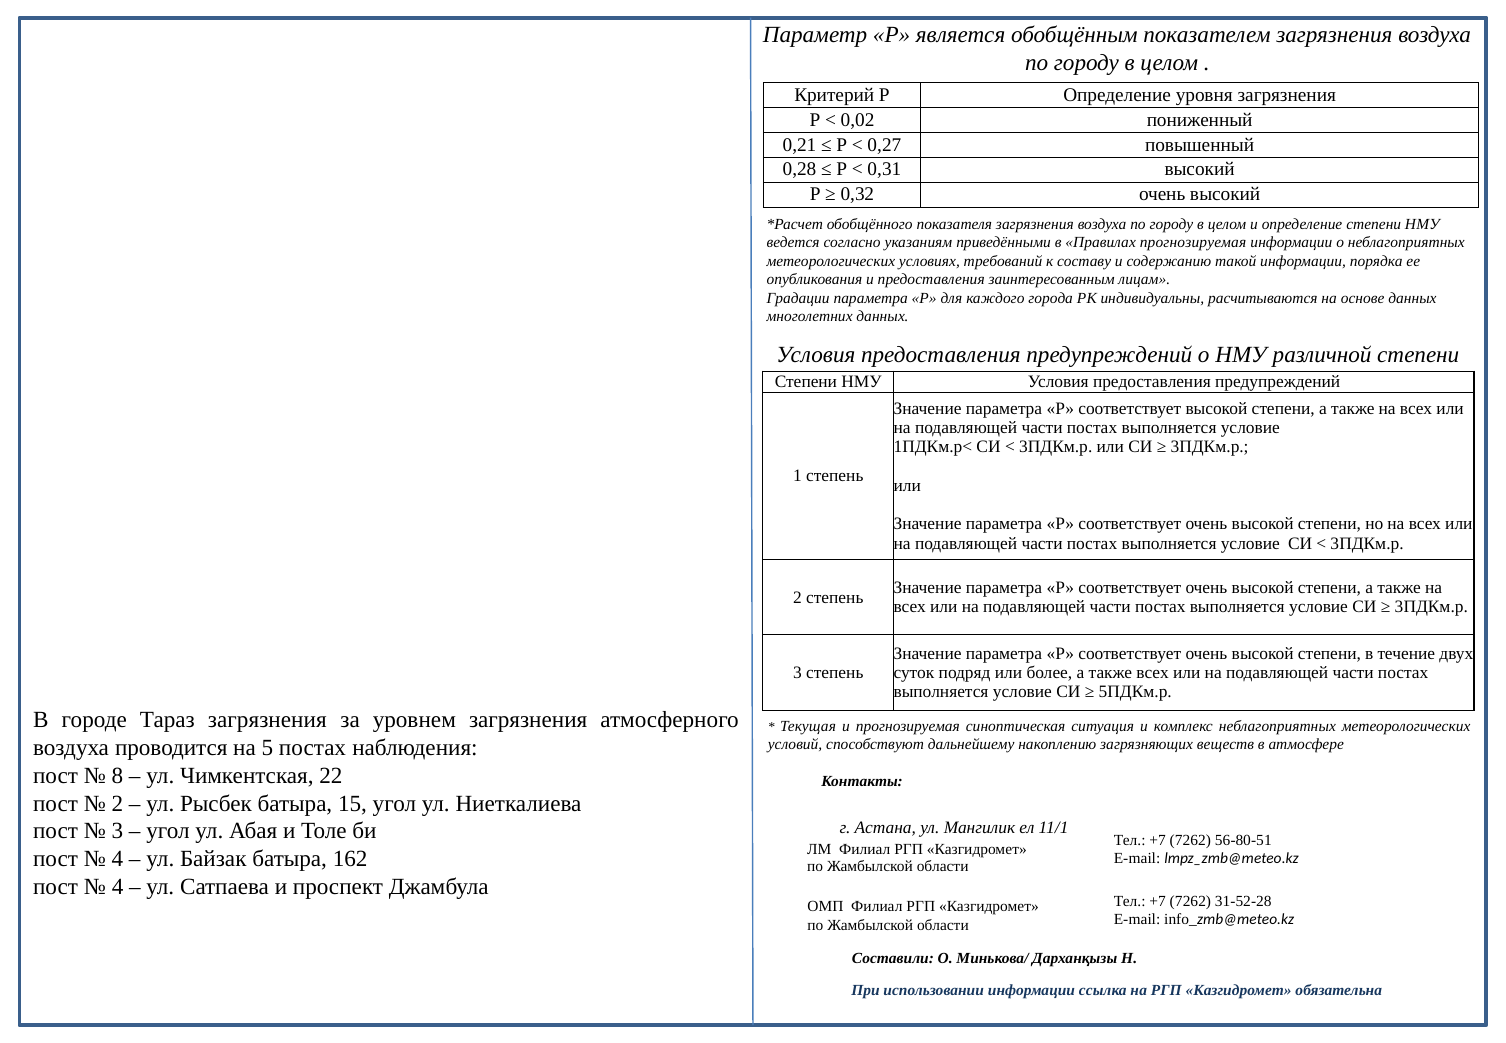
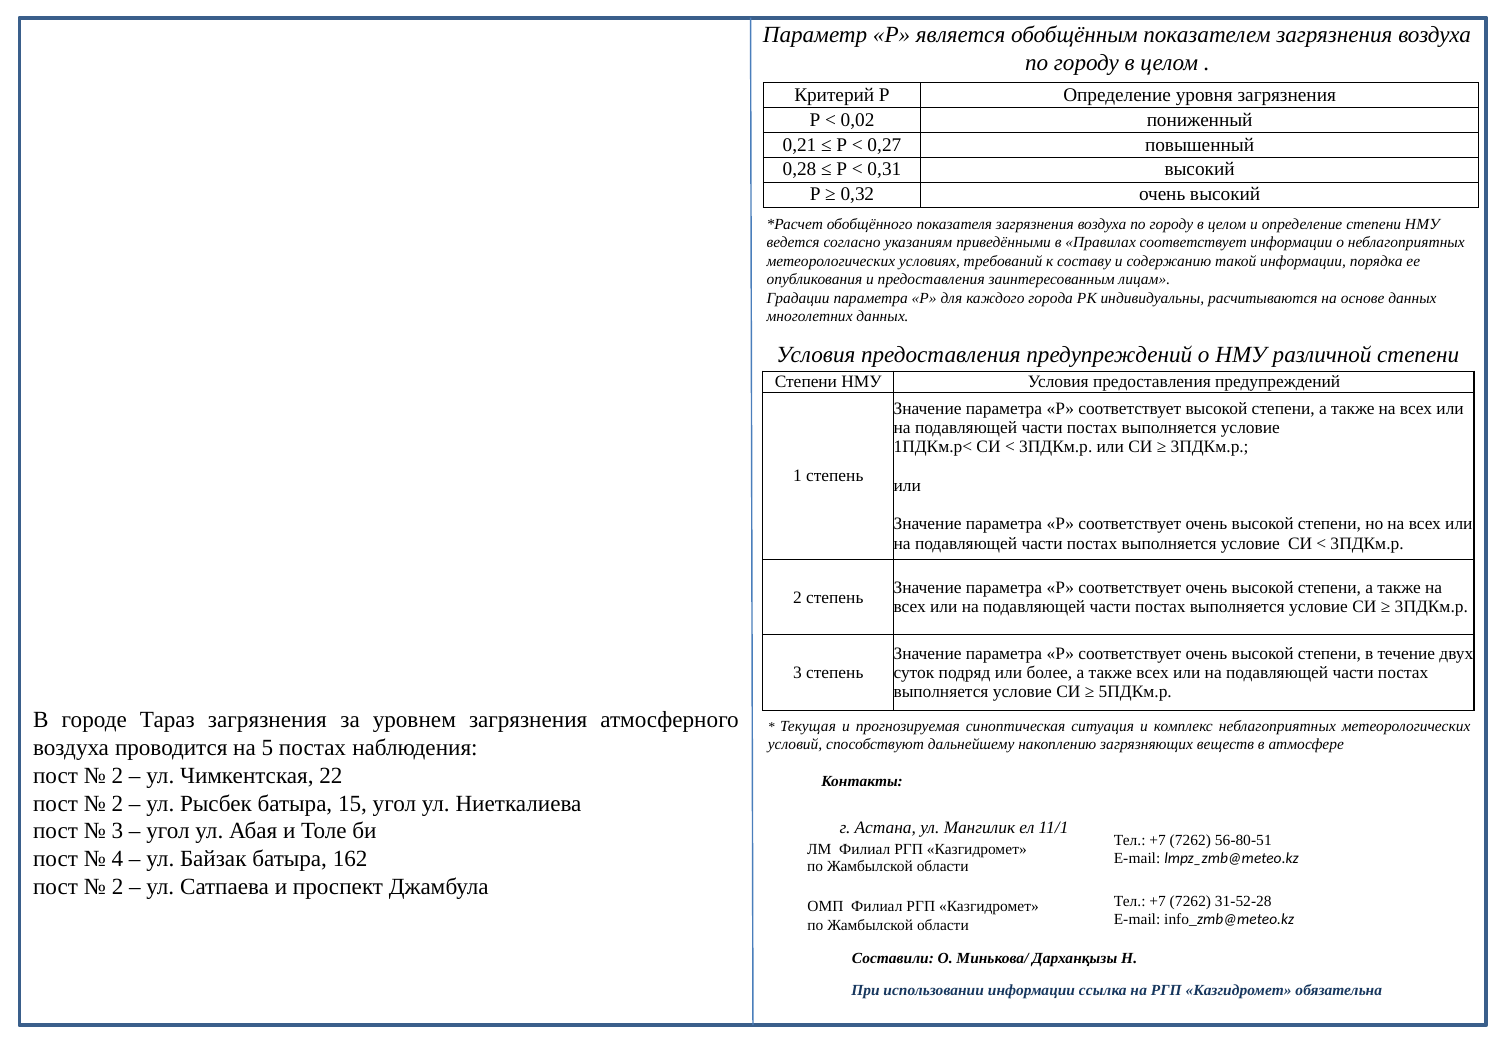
Правилах прогнозируемая: прогнозируемая -> соответствует (1193, 242)
8: 8 -> 2 (117, 775)
4: 4 -> 2 (118, 887)
